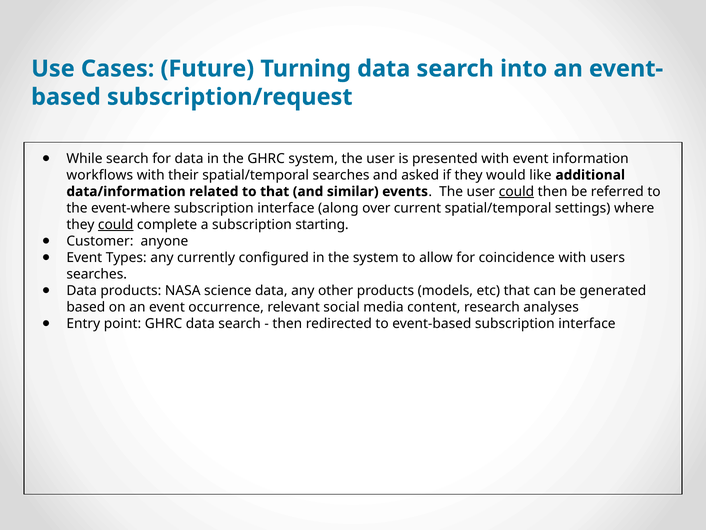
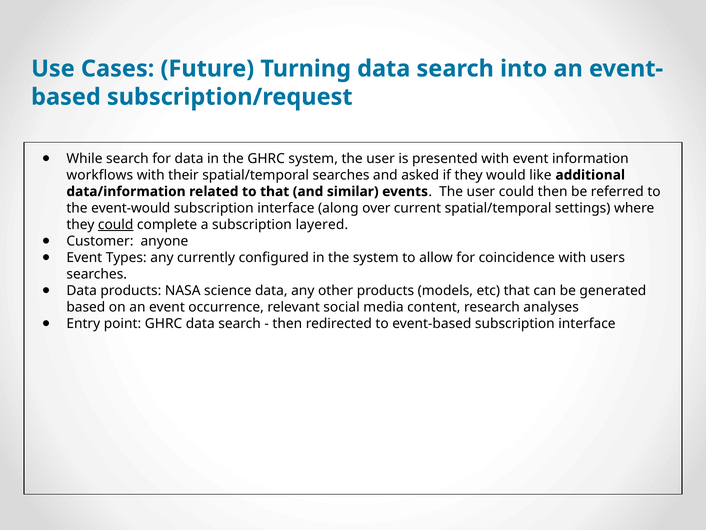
could underline: present -> none (516, 191)
event-where: event-where -> event-would (131, 208)
starting: starting -> layered (322, 224)
